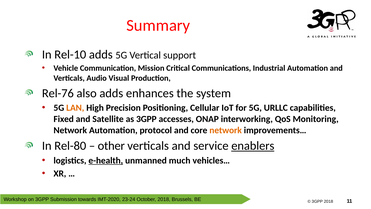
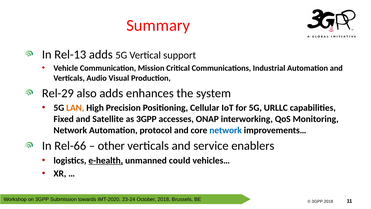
Rel-10: Rel-10 -> Rel-13 (70, 54)
Rel-76: Rel-76 -> Rel-29 (58, 93)
network colour: orange -> blue (226, 130)
Rel-80: Rel-80 -> Rel-66 (70, 146)
enablers underline: present -> none (253, 146)
much: much -> could (180, 160)
